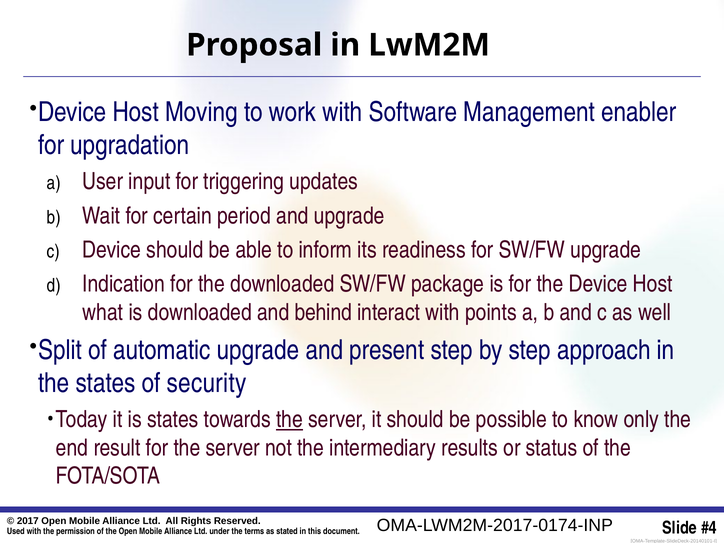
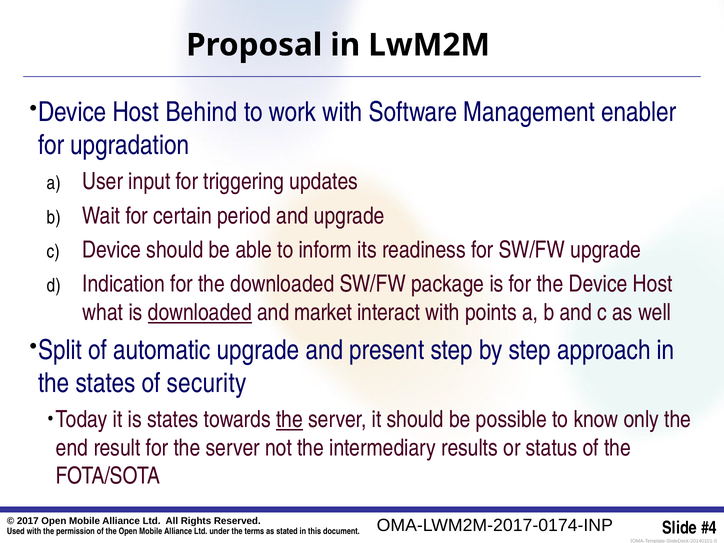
Moving: Moving -> Behind (201, 112)
downloaded underline: none -> present (200, 312)
behind: behind -> market (323, 312)
